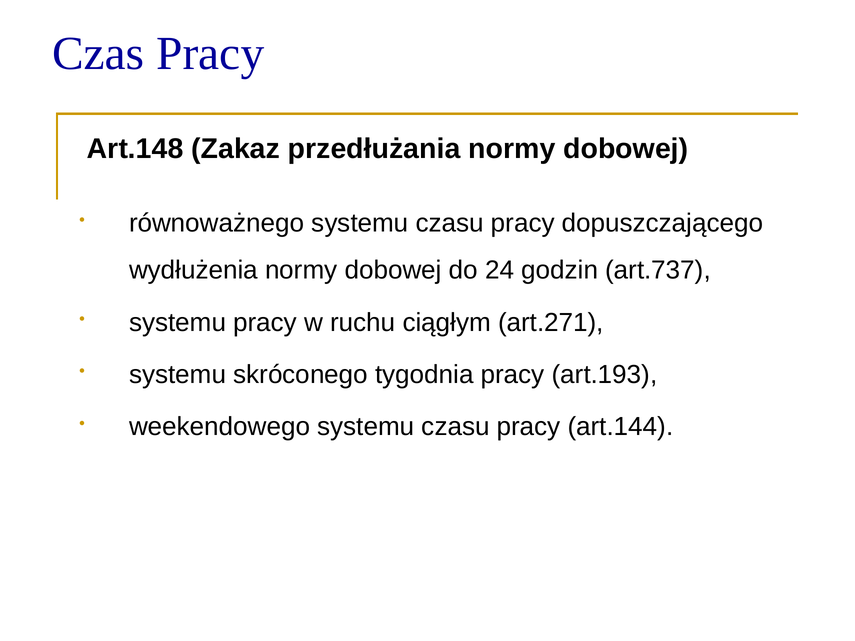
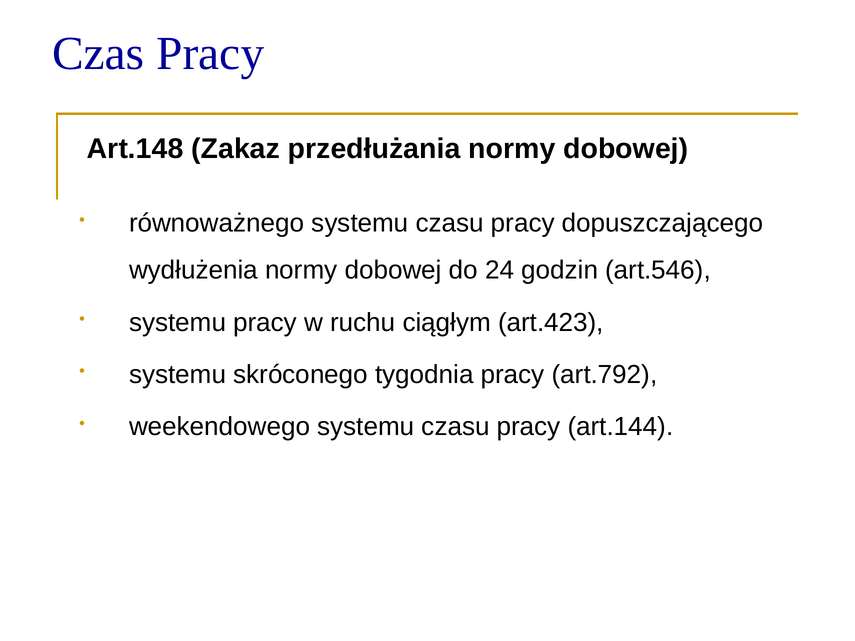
art.737: art.737 -> art.546 (658, 270)
art.271: art.271 -> art.423 (551, 323)
art.193: art.193 -> art.792 (605, 375)
